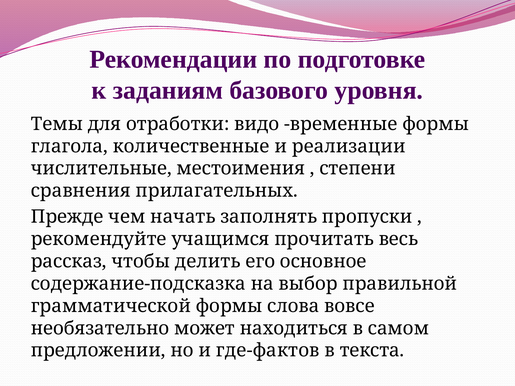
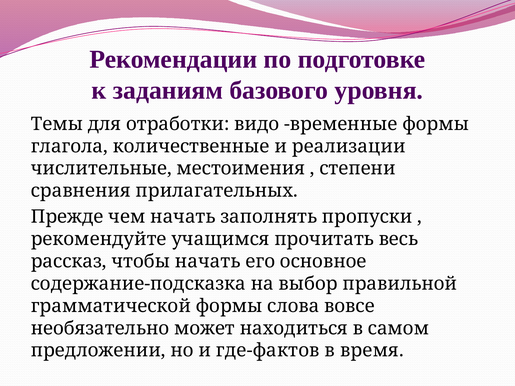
чтобы делить: делить -> начать (208, 262)
текста: текста -> время (372, 351)
